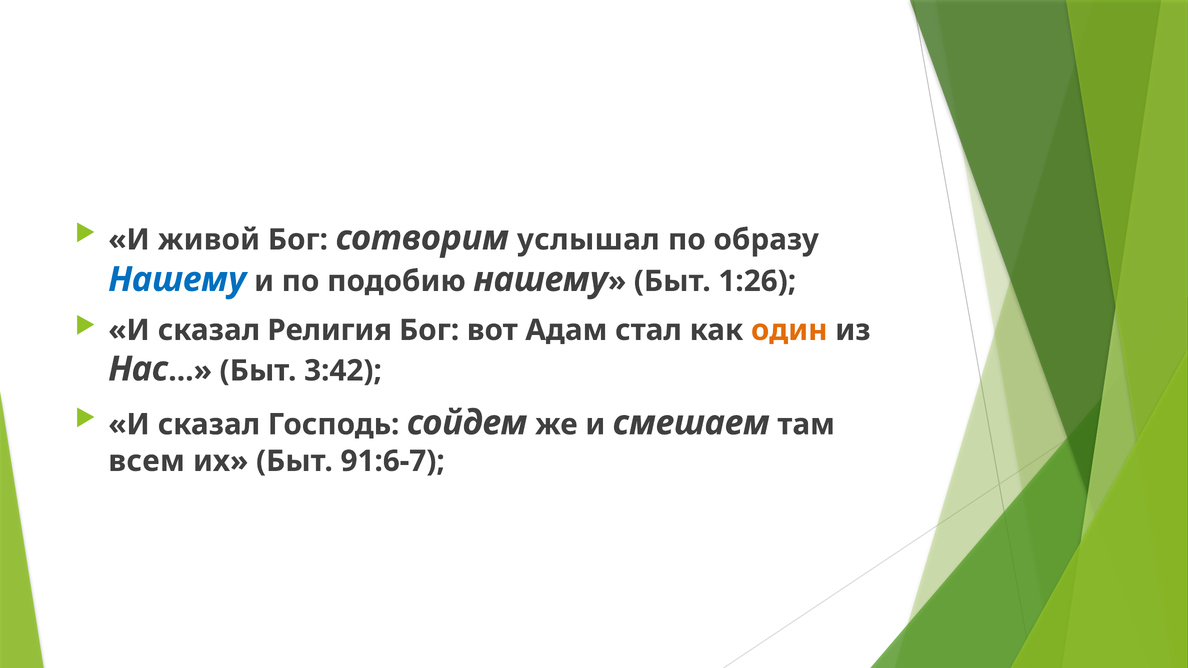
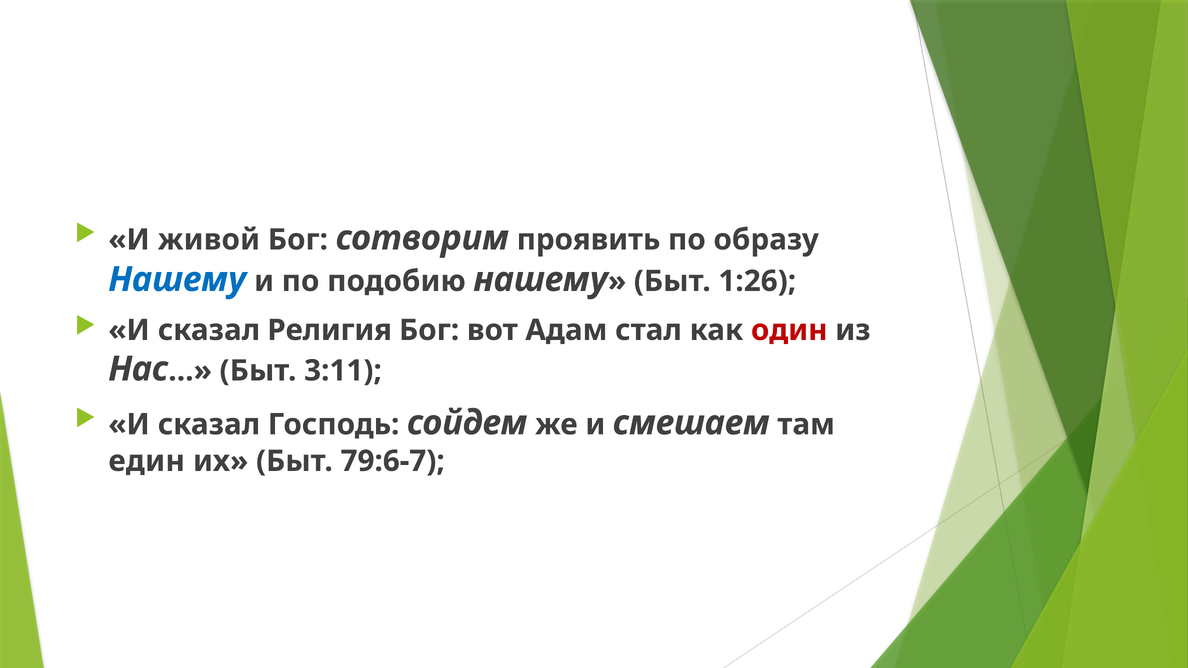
услышал: услышал -> проявить (589, 240)
один colour: orange -> red (789, 330)
3:42: 3:42 -> 3:11 (343, 371)
всем: всем -> един (147, 461)
91:6-7: 91:6-7 -> 79:6-7 (393, 461)
